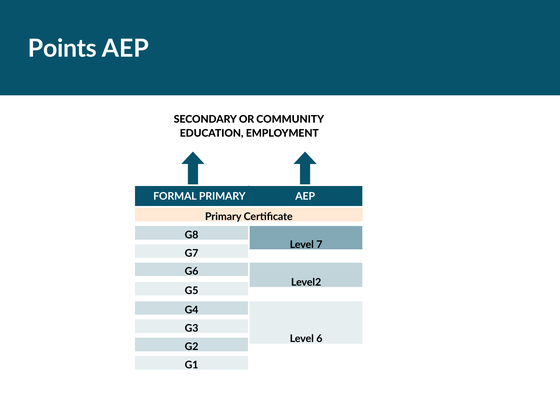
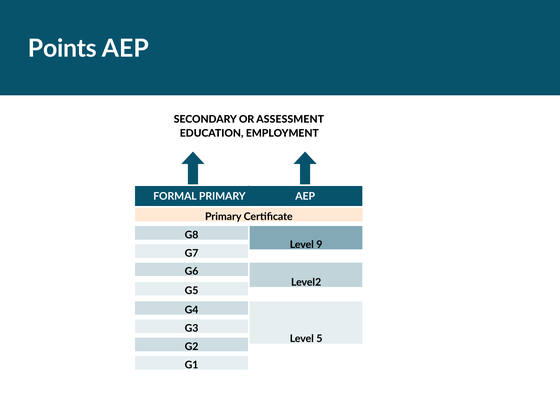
COMMUNITY: COMMUNITY -> ASSESSMENT (290, 119)
7: 7 -> 9 (319, 245)
6: 6 -> 5 (319, 339)
